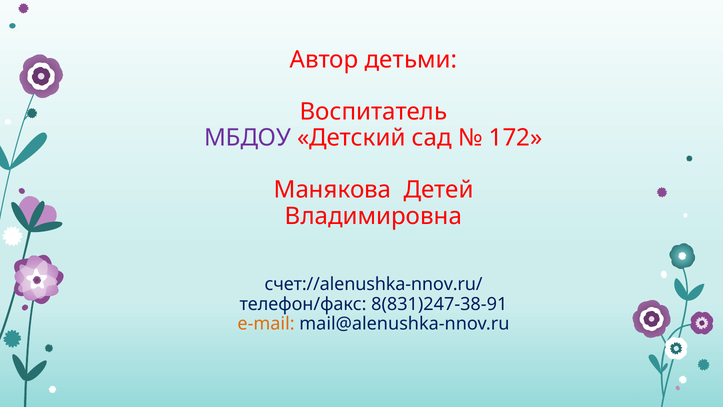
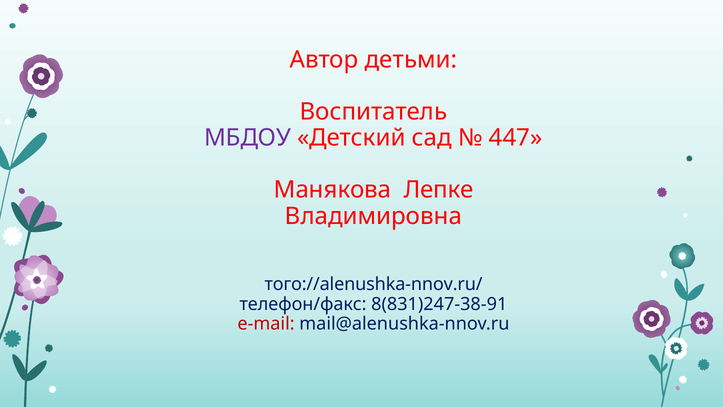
172: 172 -> 447 (516, 138)
Детей: Детей -> Лепке (439, 190)
счет://alenushka-nnov.ru/: счет://alenushka-nnov.ru/ -> того://alenushka-nnov.ru/ (374, 284)
e-mail colour: orange -> red (266, 323)
